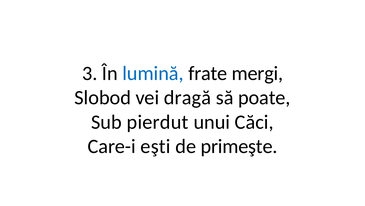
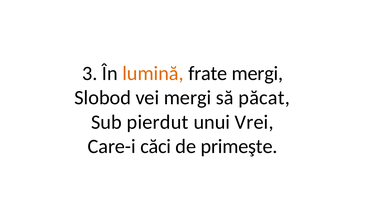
lumină colour: blue -> orange (153, 73)
vei dragă: dragă -> mergi (188, 97)
poate: poate -> păcat (264, 97)
Căci: Căci -> Vrei (254, 122)
eşti: eşti -> căci (156, 146)
